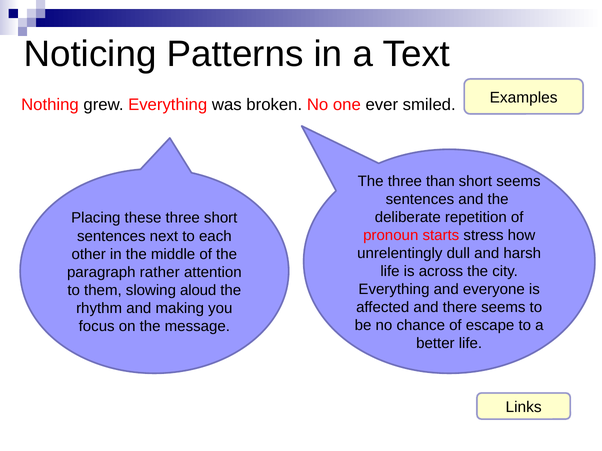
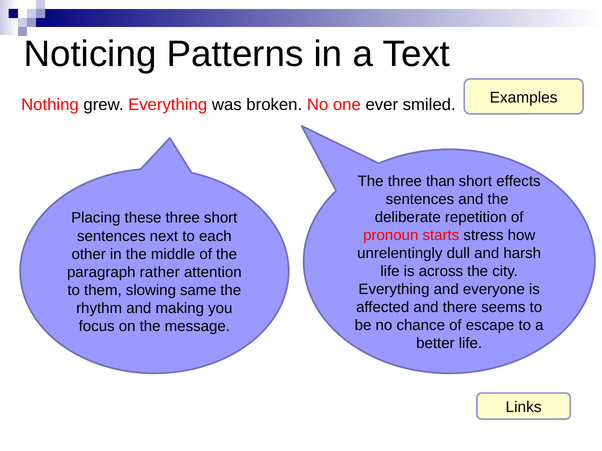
short seems: seems -> effects (518, 181)
aloud: aloud -> same (198, 290)
